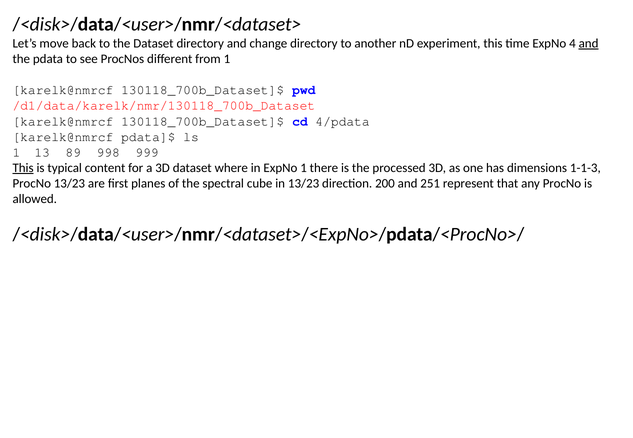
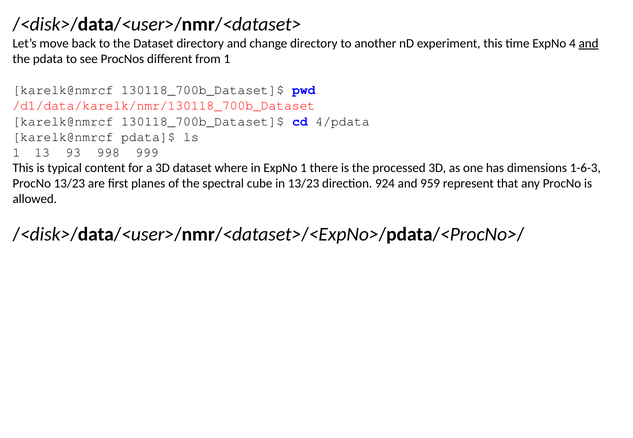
89: 89 -> 93 (73, 152)
This underline: present -> none (23, 168)
1-1-3: 1-1-3 -> 1-6-3 (585, 168)
200: 200 -> 924 (385, 184)
251: 251 -> 959 (430, 184)
